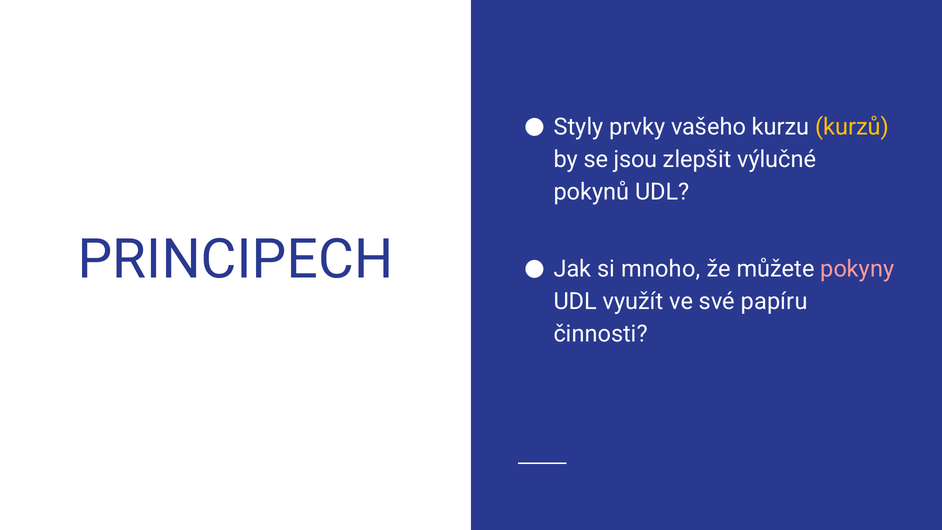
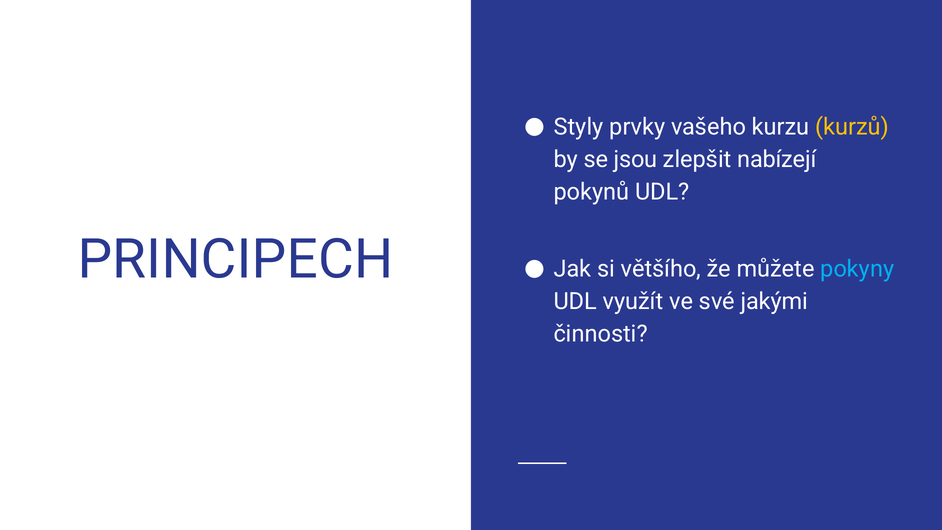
výlučné: výlučné -> nabízejí (777, 159)
mnoho: mnoho -> většího (661, 269)
pokyny colour: pink -> light blue (857, 269)
papíru: papíru -> jakými (774, 301)
